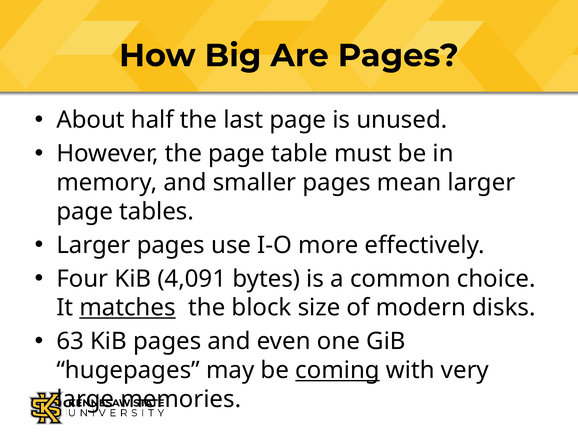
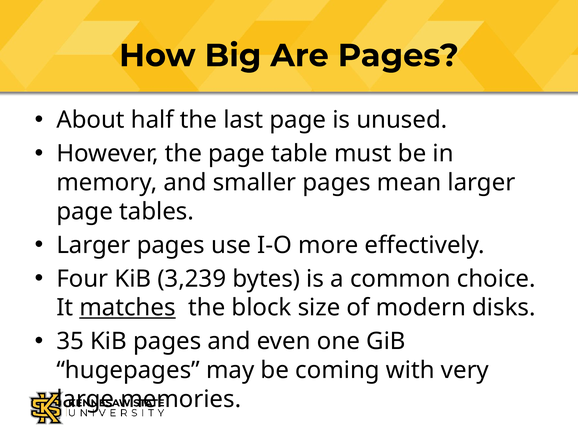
4,091: 4,091 -> 3,239 (192, 279)
63: 63 -> 35 (70, 342)
coming underline: present -> none (338, 371)
